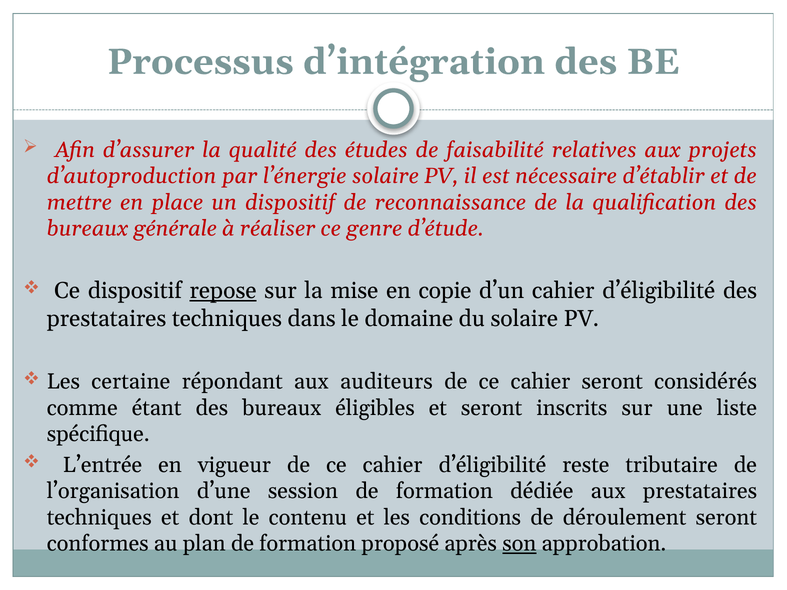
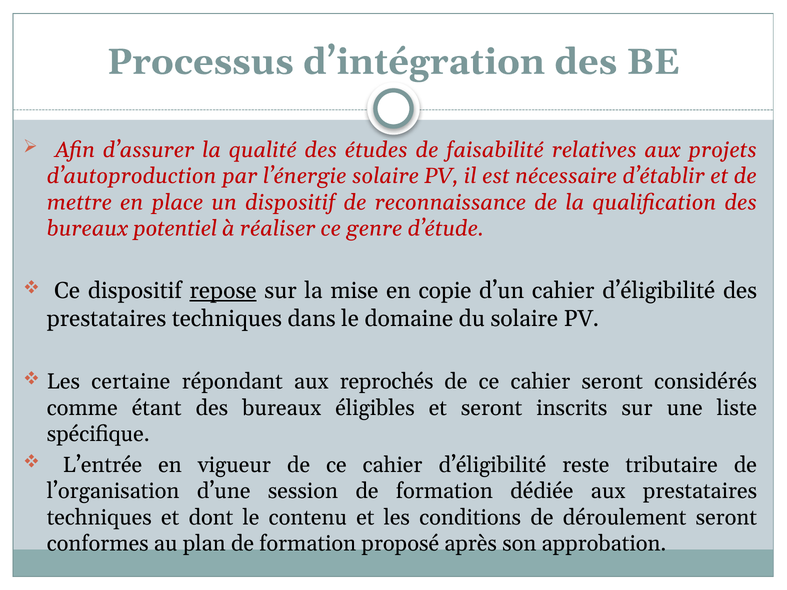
générale: générale -> potentiel (175, 229)
auditeurs: auditeurs -> reprochés (387, 382)
son underline: present -> none (519, 544)
